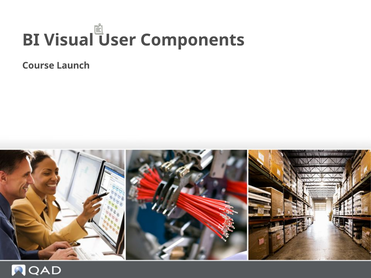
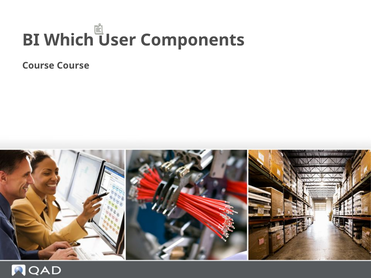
Visual: Visual -> Which (69, 40)
Course Launch: Launch -> Course (73, 66)
